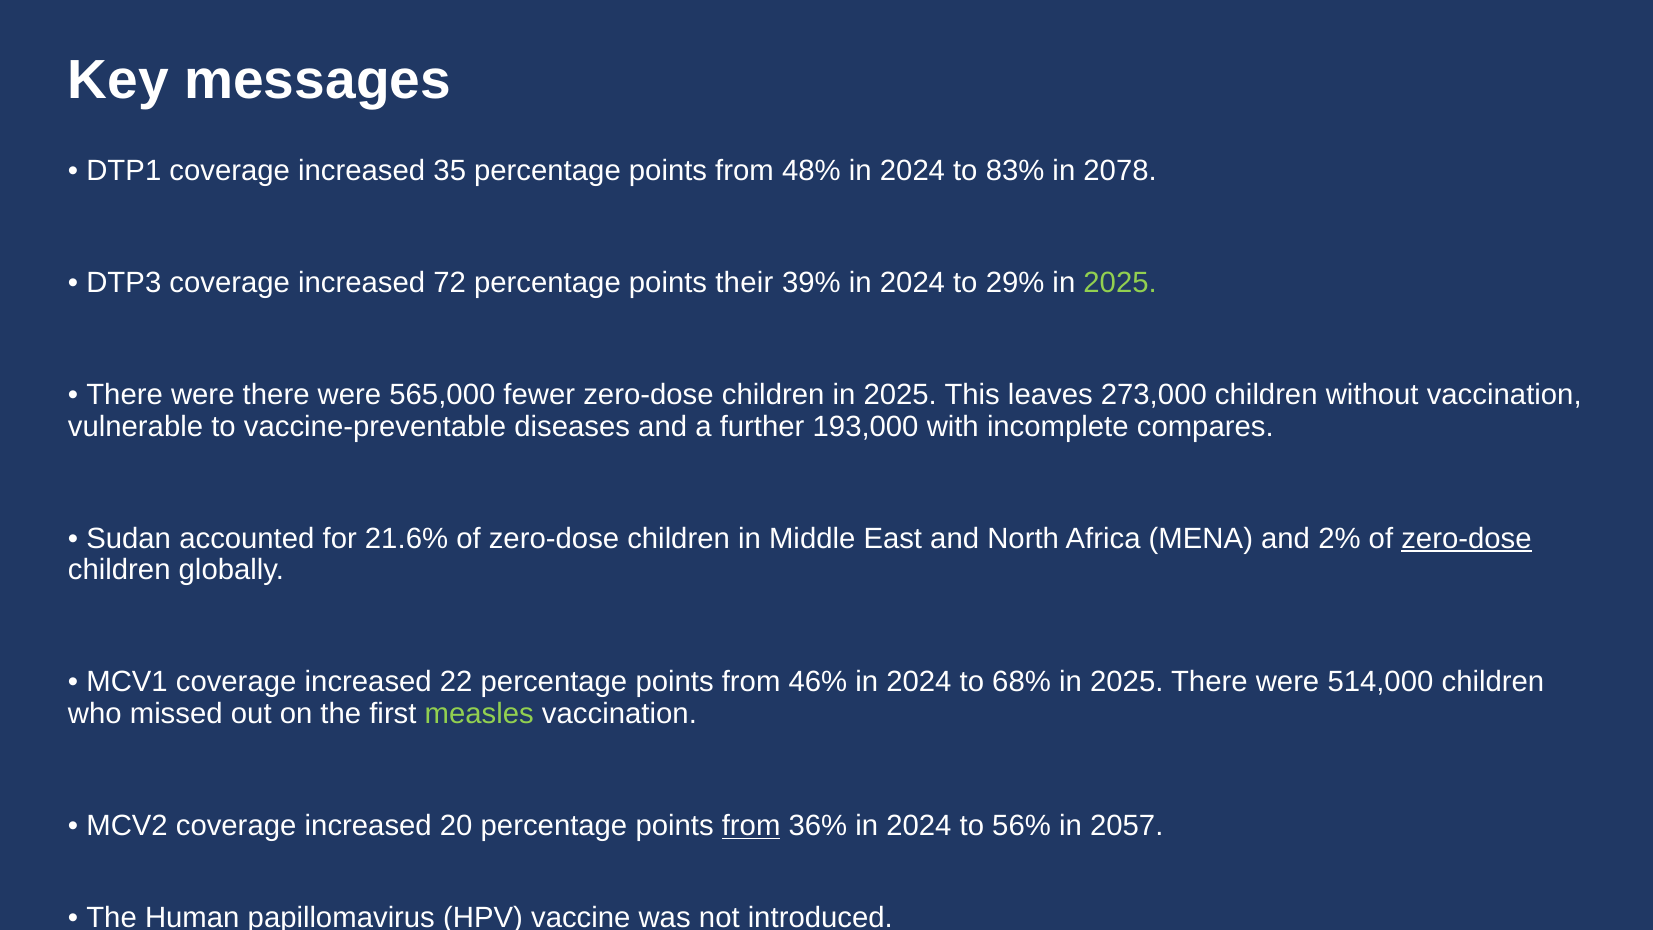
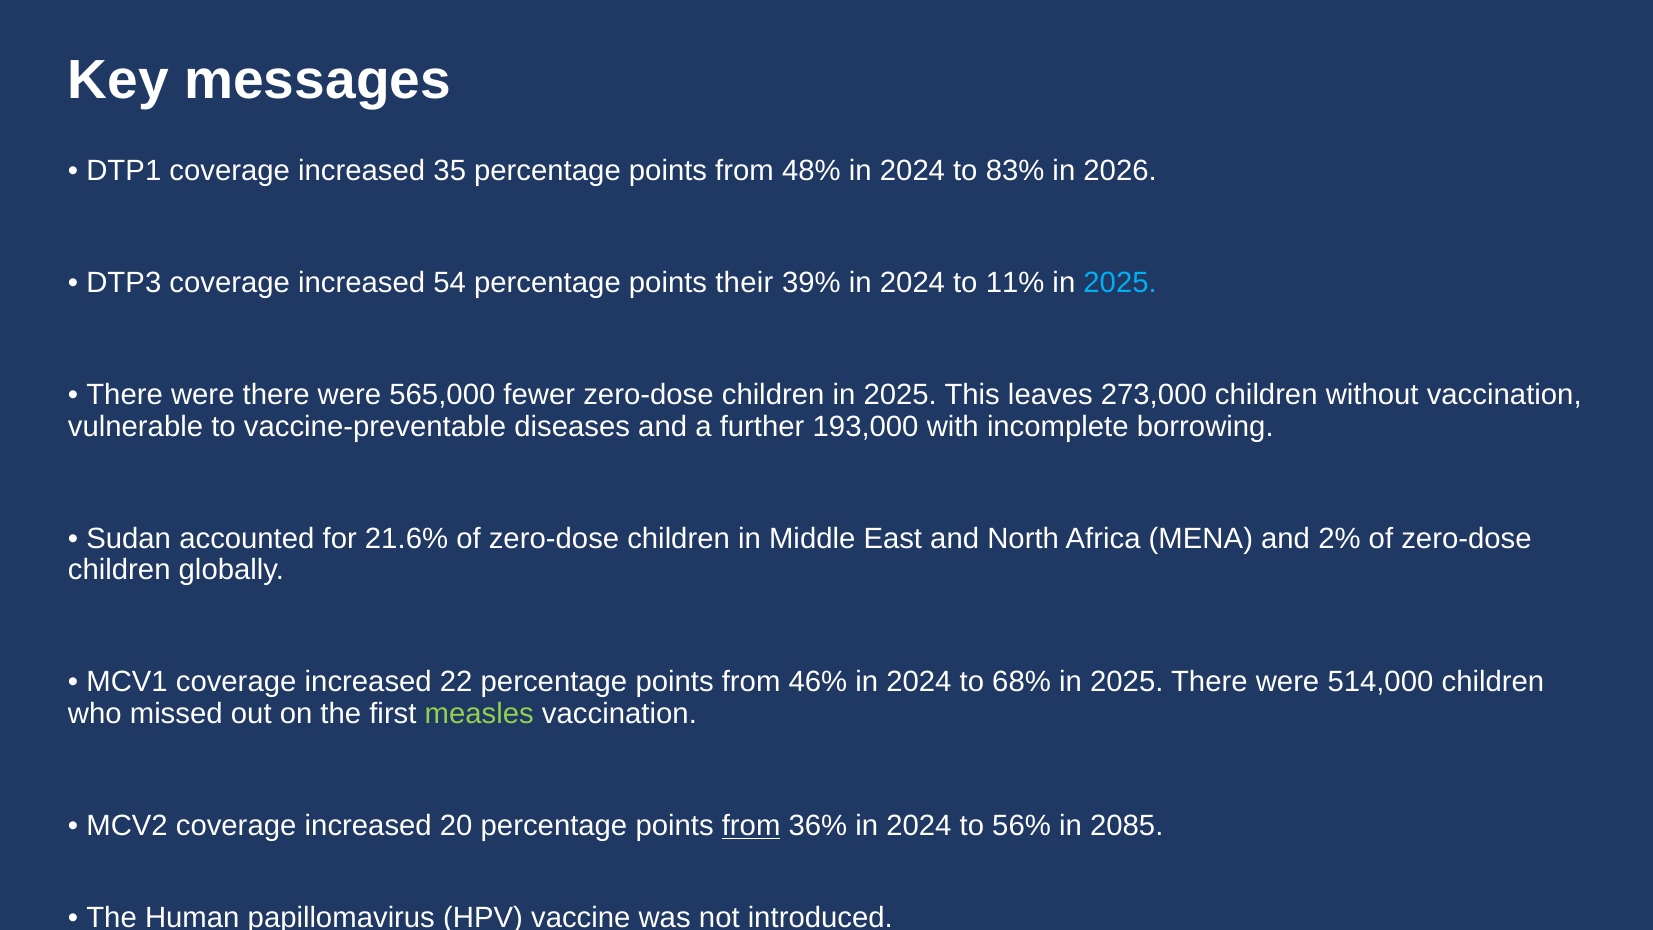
2078: 2078 -> 2026 (1120, 170)
72: 72 -> 54 (450, 283)
29%: 29% -> 11% (1015, 283)
2025 colour: light green -> light blue (1120, 283)
compares: compares -> borrowing (1205, 426)
zero-dose underline: present -> none (1466, 538)
2057: 2057 -> 2085 (1127, 826)
